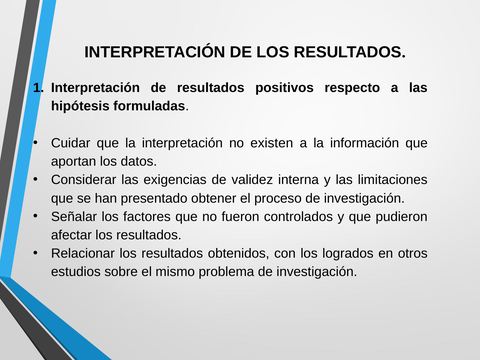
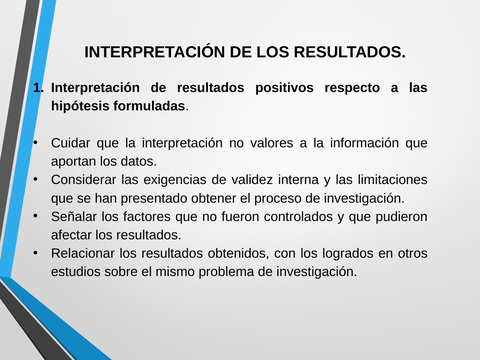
existen: existen -> valores (272, 143)
